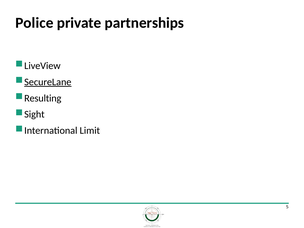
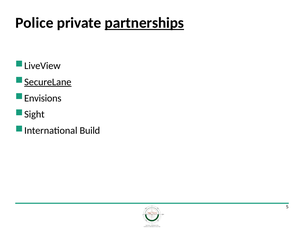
partnerships underline: none -> present (144, 23)
Resulting: Resulting -> Envisions (43, 98)
Limit: Limit -> Build (90, 131)
